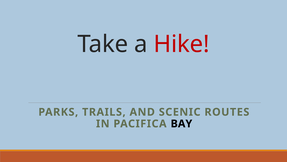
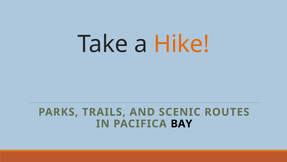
Hike colour: red -> orange (182, 44)
